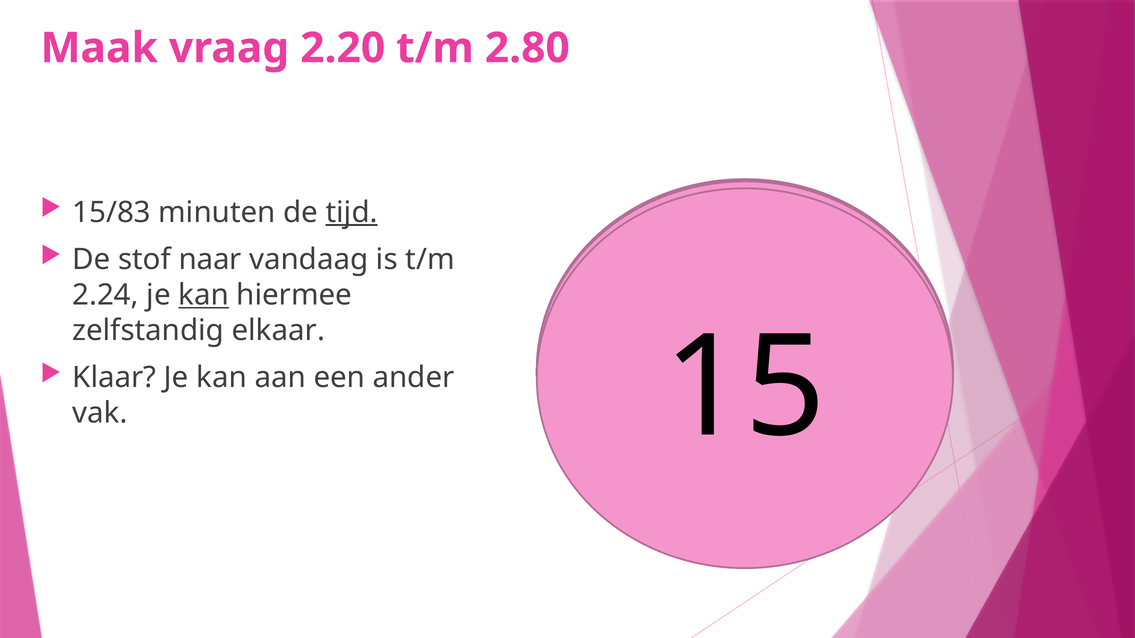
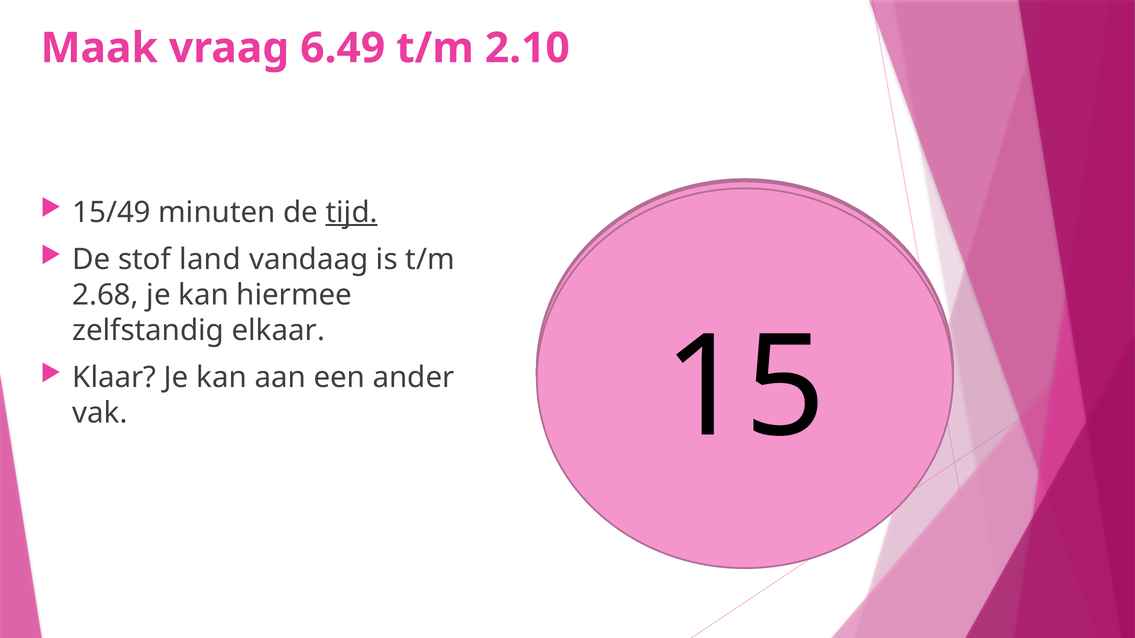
2.20: 2.20 -> 6.49 (343, 48)
2.80: 2.80 -> 2.10 (527, 48)
15/83: 15/83 -> 15/49 (112, 213)
naar: naar -> land (210, 260)
2.24: 2.24 -> 2.68 (106, 295)
kan underline: present -> none (204, 295)
